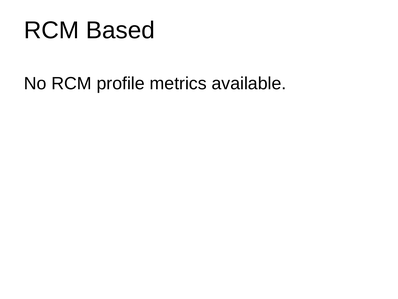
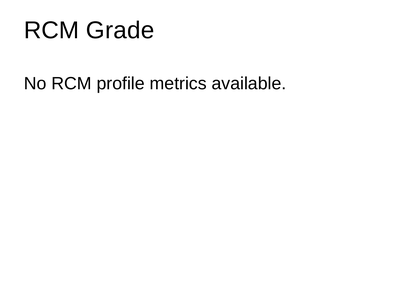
Based: Based -> Grade (120, 30)
